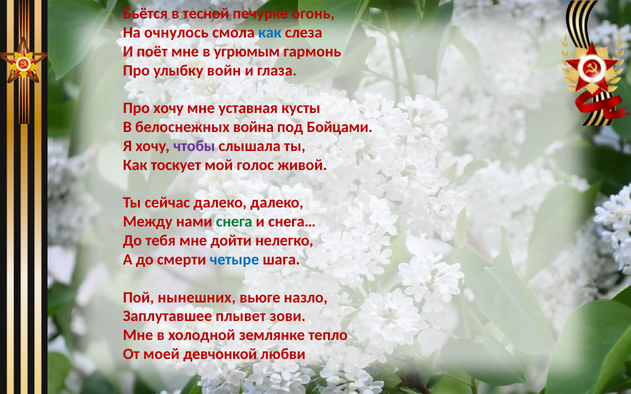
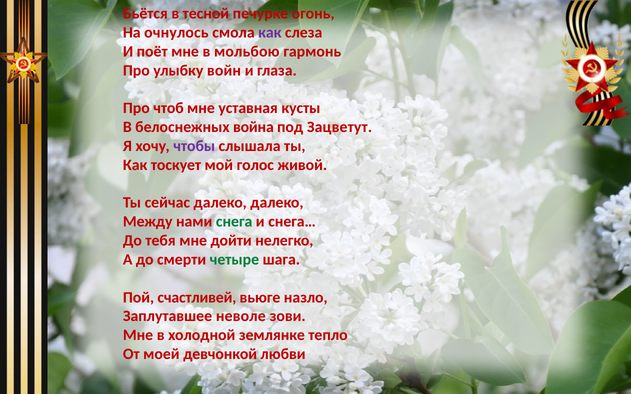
как colour: blue -> purple (270, 33)
угрюмым: угрюмым -> мольбою (247, 52)
Про хочу: хочу -> чтоб (168, 108)
Бойцами: Бойцами -> Зацветут (340, 127)
четыре colour: blue -> green (234, 260)
нынешних: нынешних -> счастливей (197, 298)
плывет: плывет -> неволе (241, 317)
